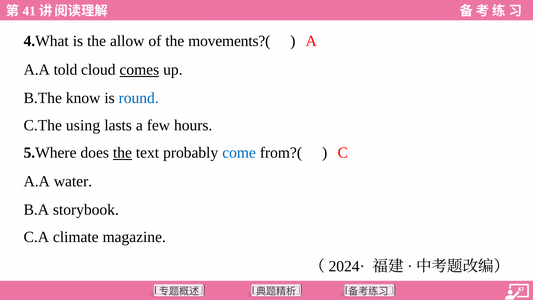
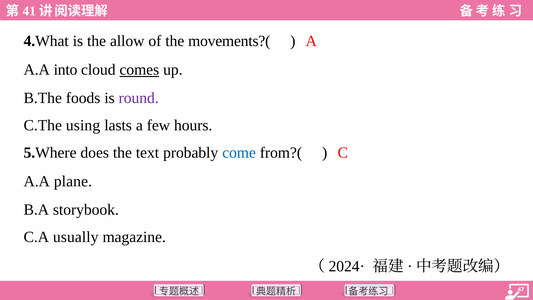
told: told -> into (66, 70)
know: know -> foods (83, 98)
round colour: blue -> purple (139, 98)
the underline: present -> none (122, 153)
water: water -> plane (73, 181)
climate: climate -> usually (76, 237)
